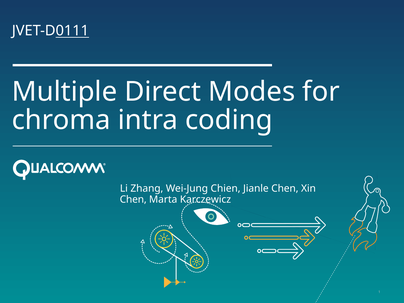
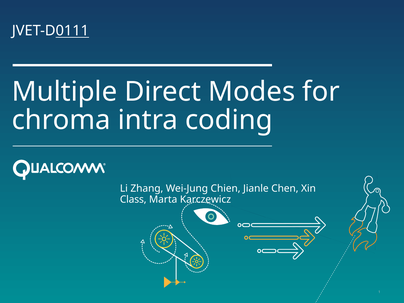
Chen: Chen -> Class (133, 200)
